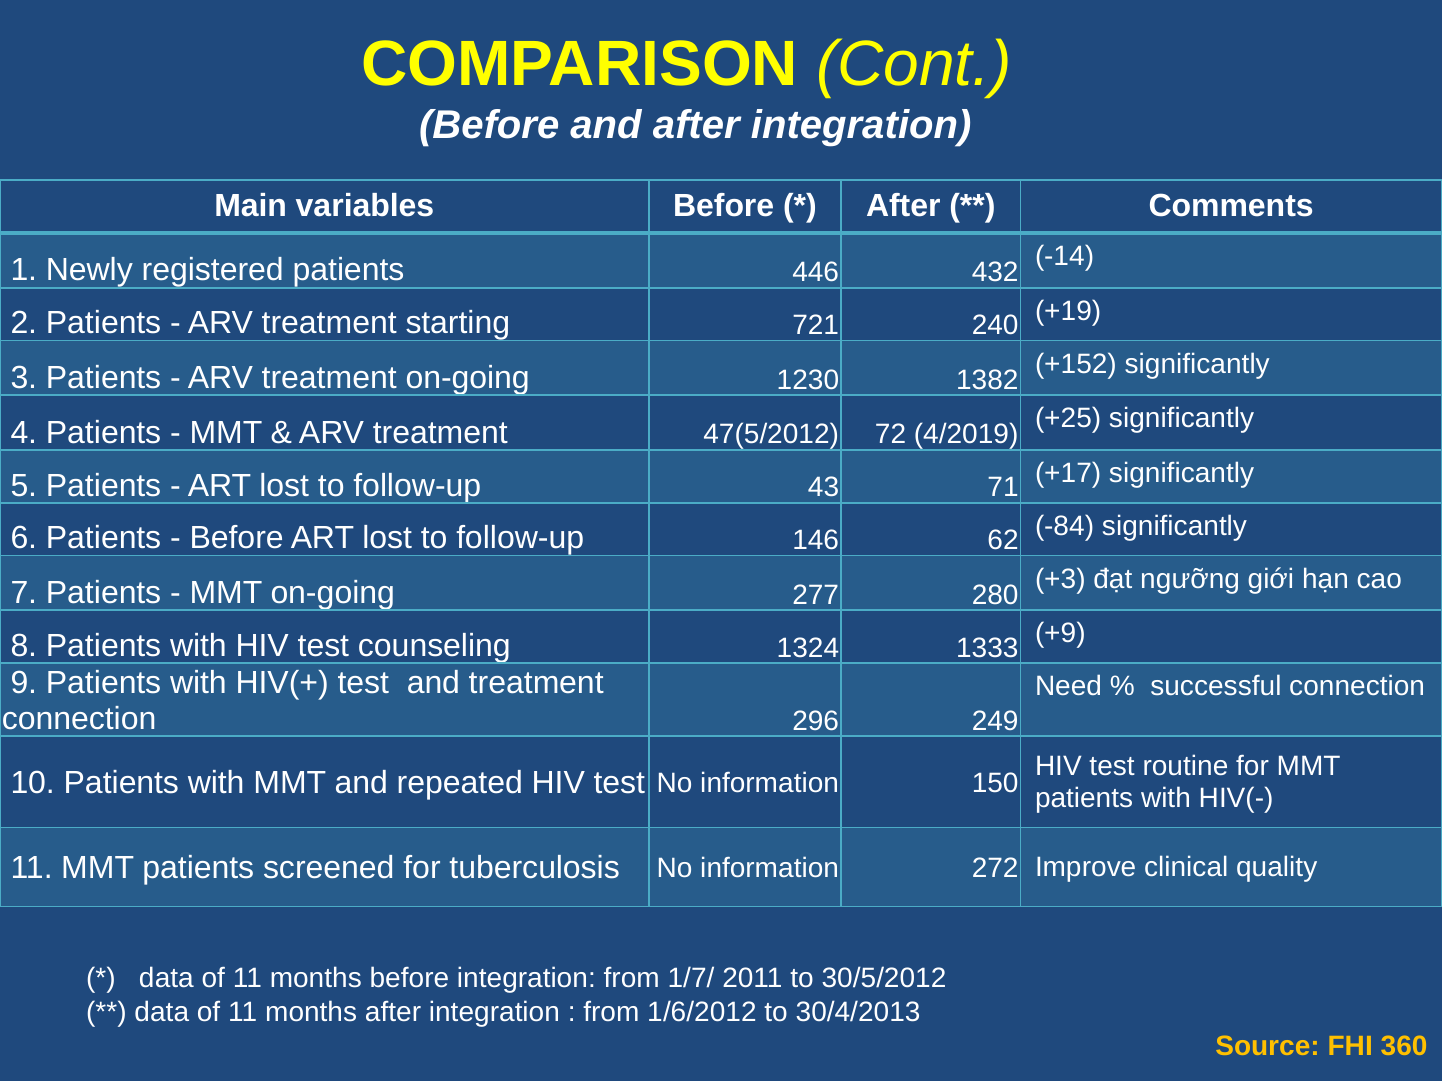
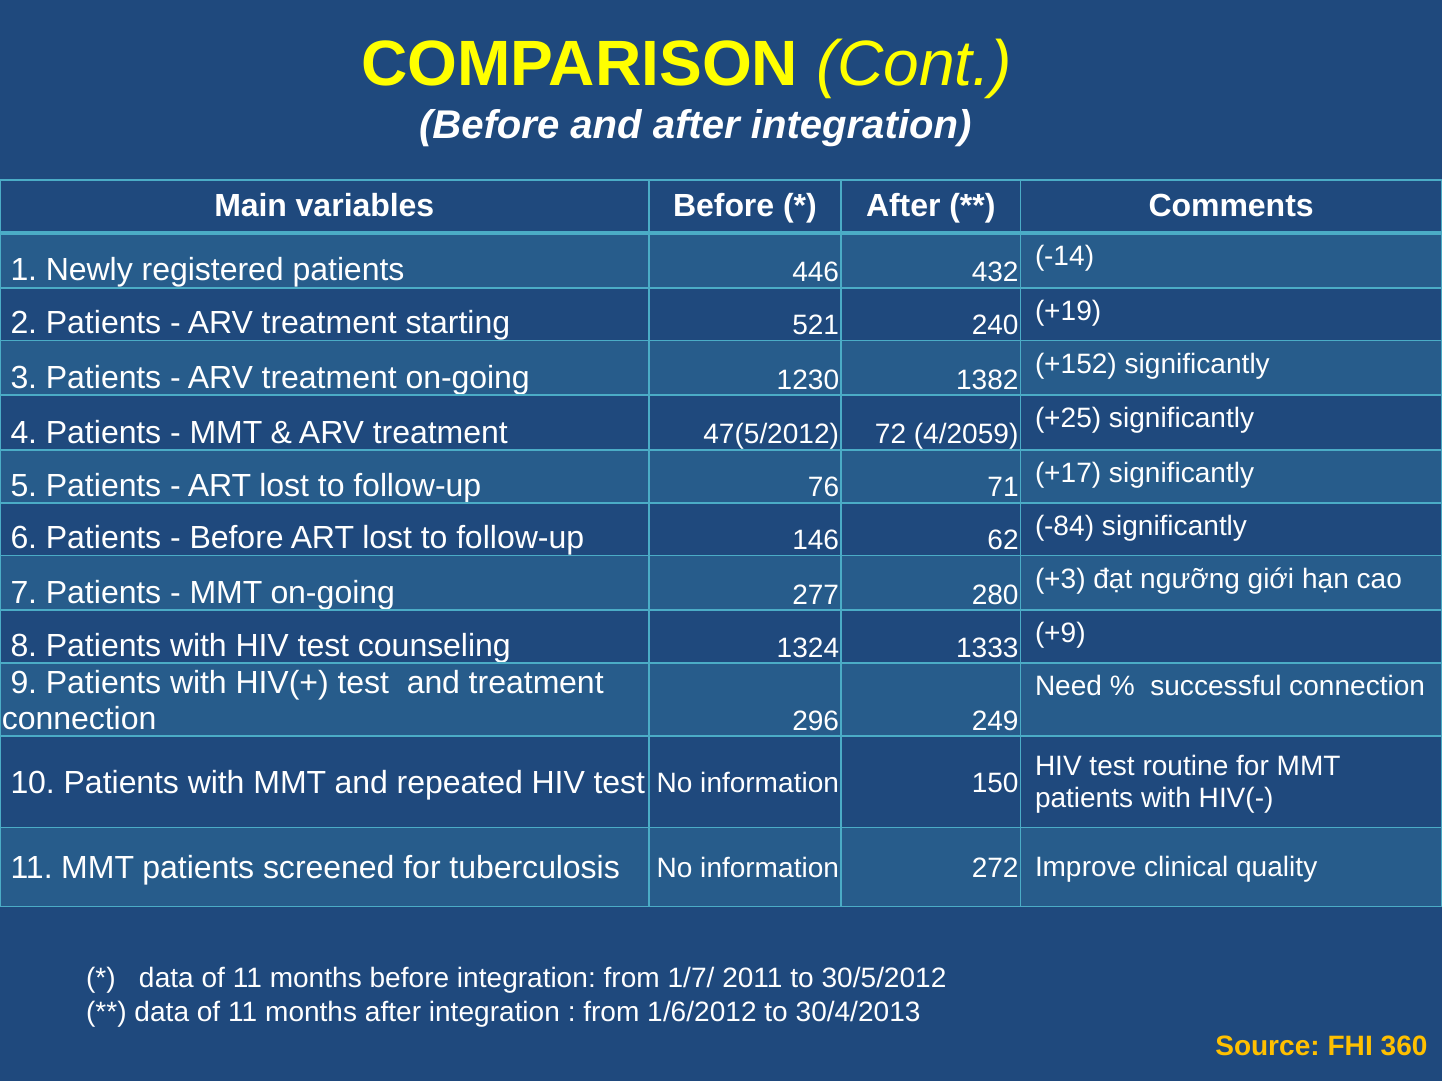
721: 721 -> 521 (816, 325)
4/2019: 4/2019 -> 4/2059 (966, 435)
43: 43 -> 76 (824, 488)
